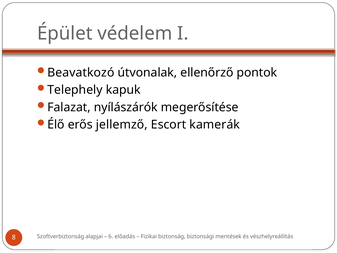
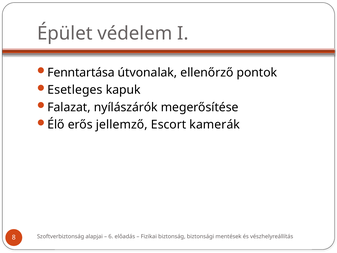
Beavatkozó: Beavatkozó -> Fenntartása (81, 73)
Telephely: Telephely -> Esetleges (75, 90)
